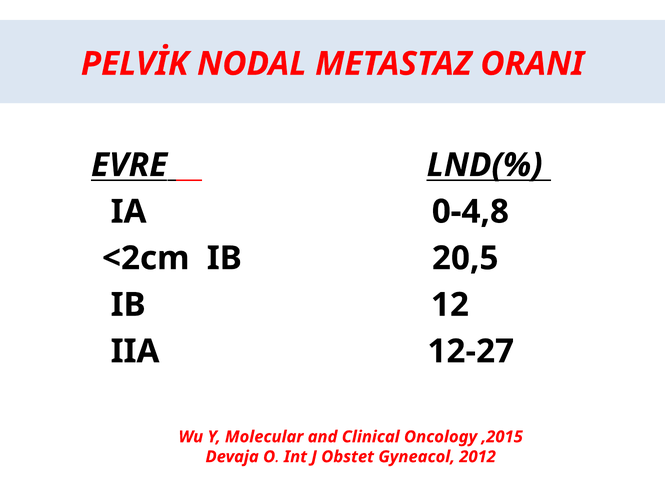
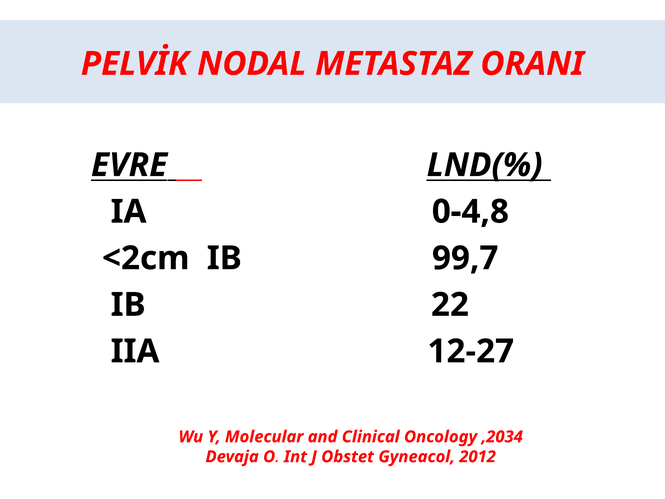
20,5: 20,5 -> 99,7 (465, 258)
12: 12 -> 22 (450, 305)
,2015: ,2015 -> ,2034 (502, 437)
